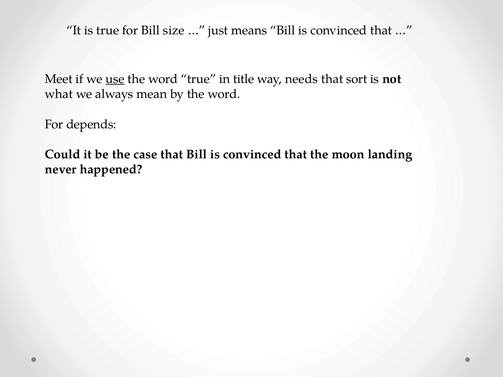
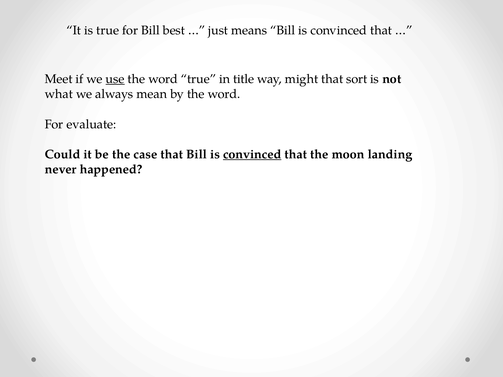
size: size -> best (174, 30)
needs: needs -> might (302, 79)
depends: depends -> evaluate (91, 124)
convinced underline: none -> present (252, 154)
